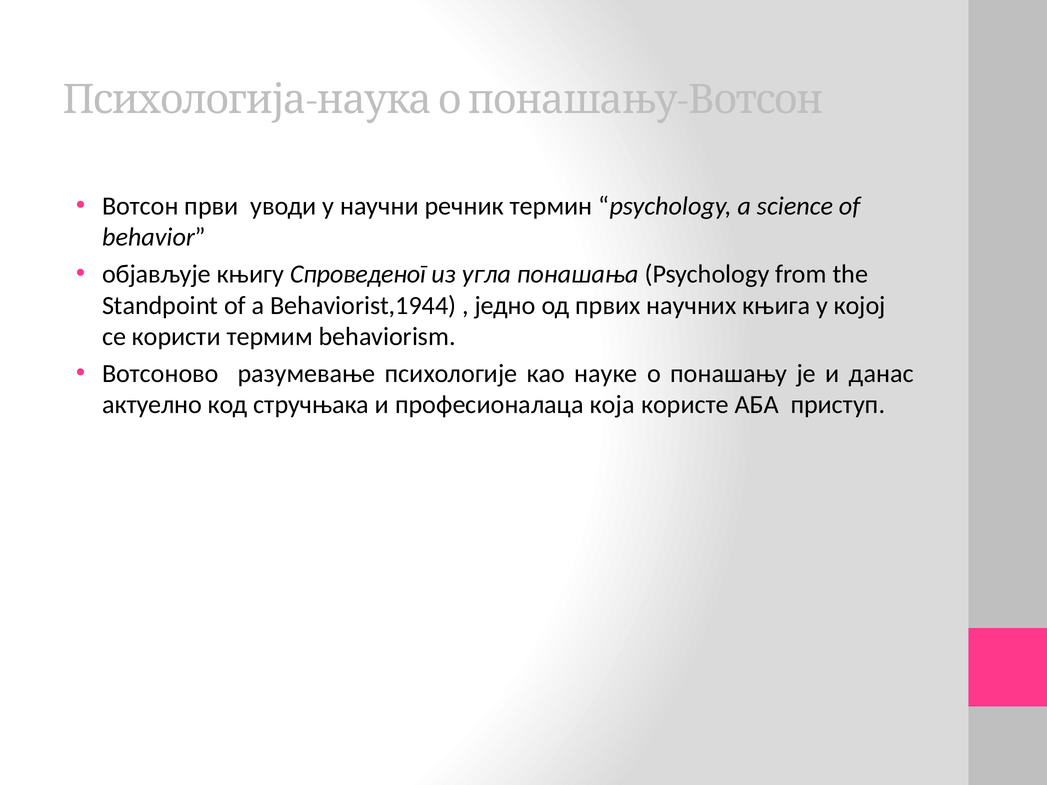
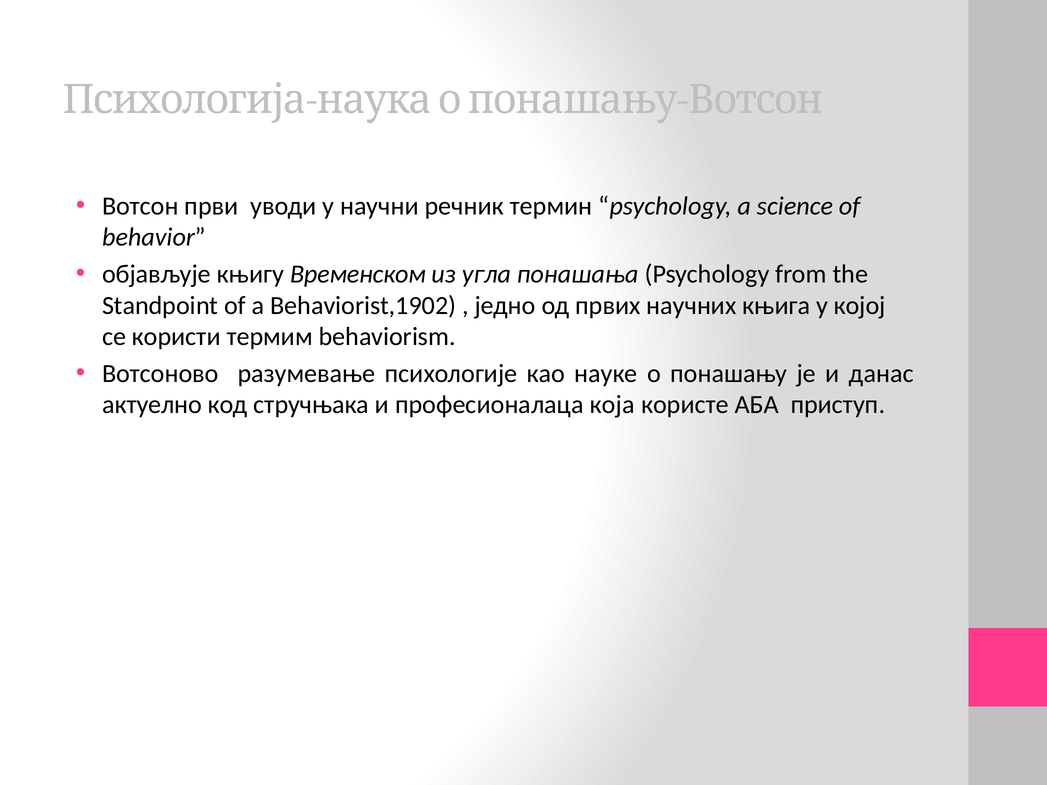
Спроведеног: Спроведеног -> Временском (358, 274)
Behaviorist,1944: Behaviorist,1944 -> Behaviorist,1902 (363, 305)
